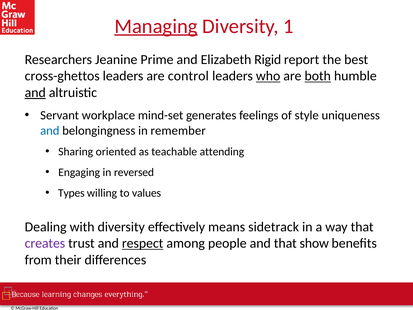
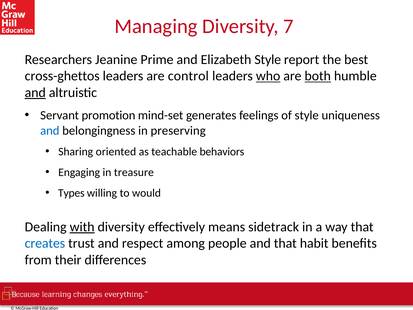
Managing underline: present -> none (156, 26)
1: 1 -> 7 (289, 26)
Elizabeth Rigid: Rigid -> Style (268, 59)
workplace: workplace -> promotion (109, 115)
remember: remember -> preserving (178, 130)
attending: attending -> behaviors (222, 152)
reversed: reversed -> treasure (134, 172)
values: values -> would (146, 193)
with underline: none -> present (82, 227)
creates colour: purple -> blue (45, 243)
respect underline: present -> none (143, 243)
show: show -> habit (314, 243)
